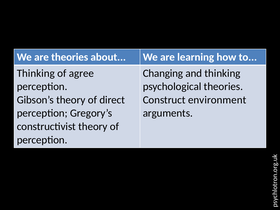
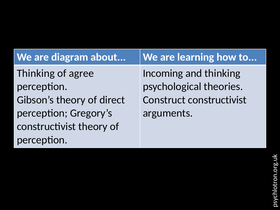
are theories: theories -> diagram (70, 57)
Changing: Changing -> Incoming (163, 73)
Construct environment: environment -> constructivist (217, 100)
